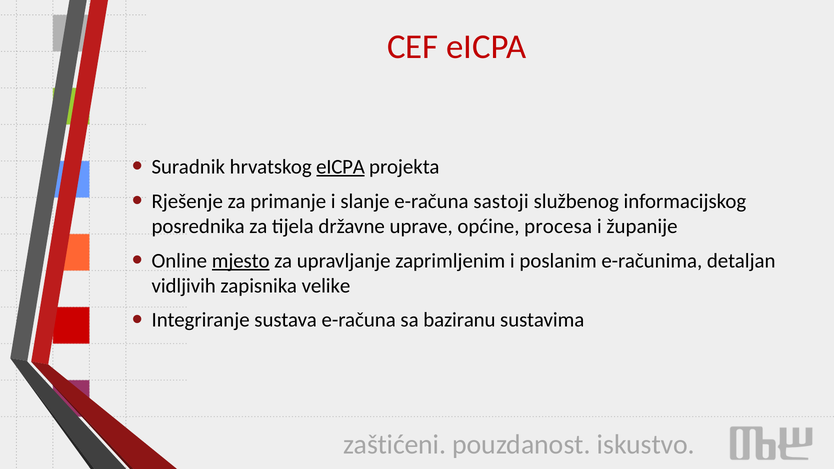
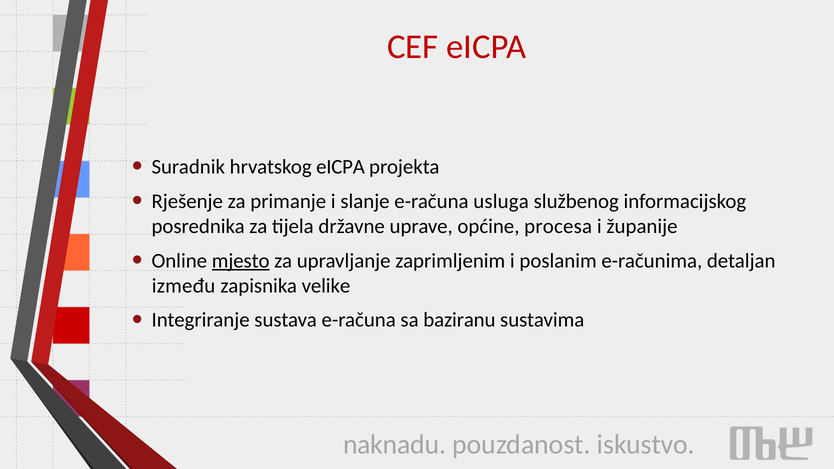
eICPA underline: present -> none (340, 167)
sastoji: sastoji -> usluga (501, 201)
vidljivih: vidljivih -> između (184, 286)
zaštićeni: zaštićeni -> naknadu (395, 445)
